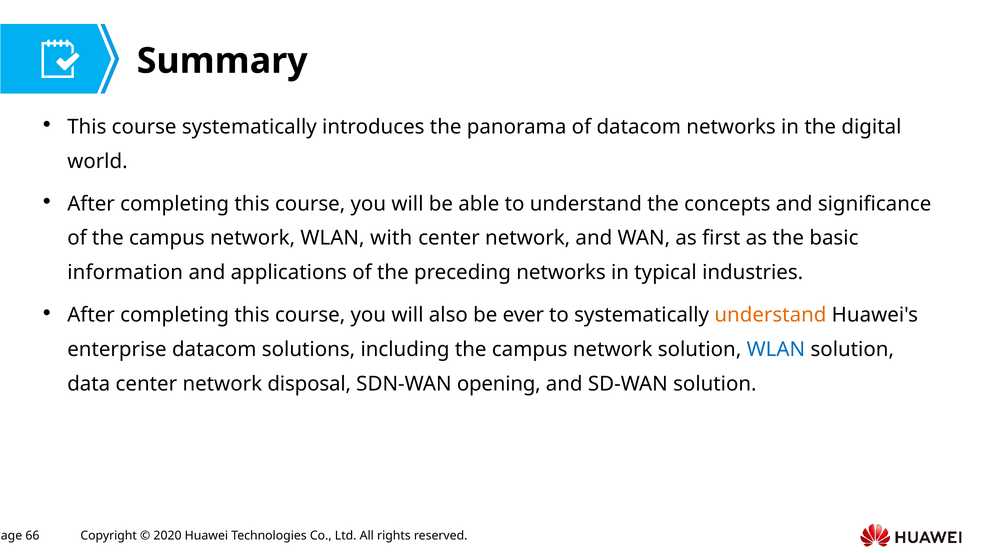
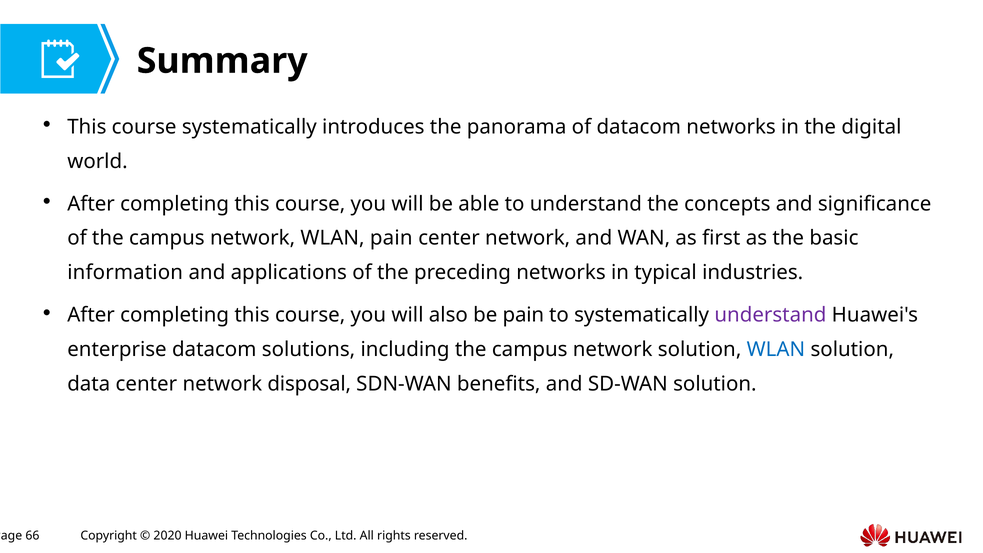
WLAN with: with -> pain (391, 238)
be ever: ever -> pain (523, 315)
understand colour: orange -> purple (770, 315)
opening: opening -> benefits (499, 384)
